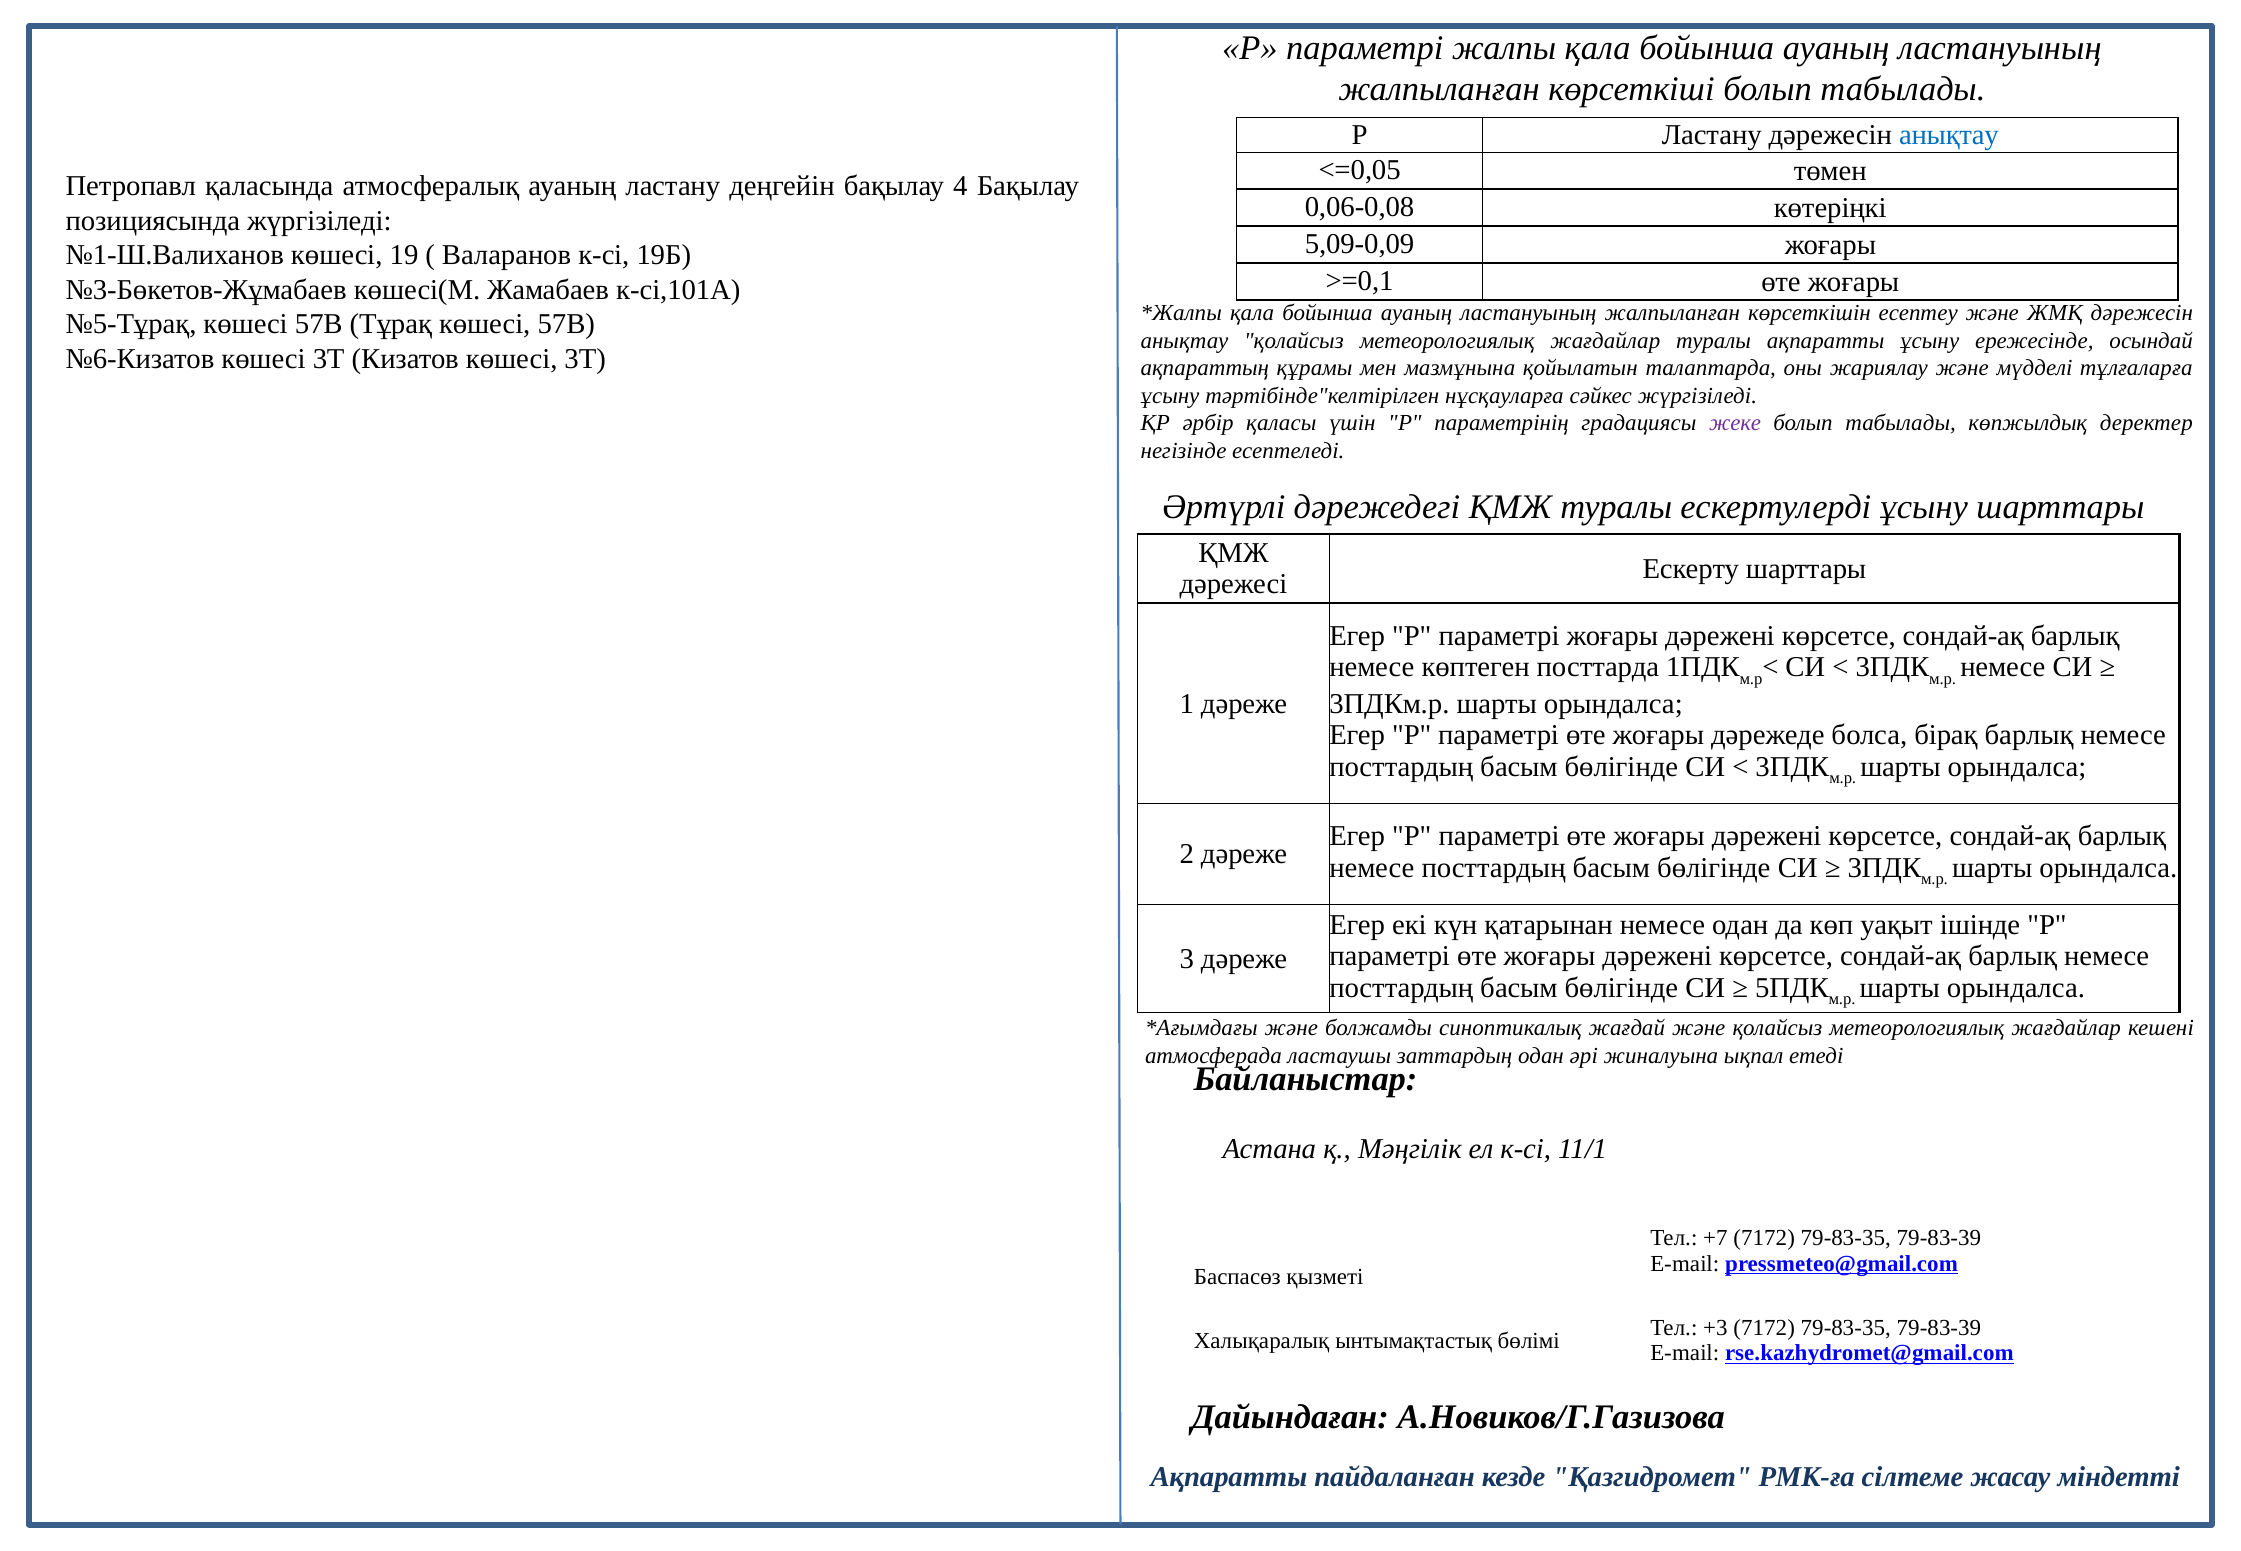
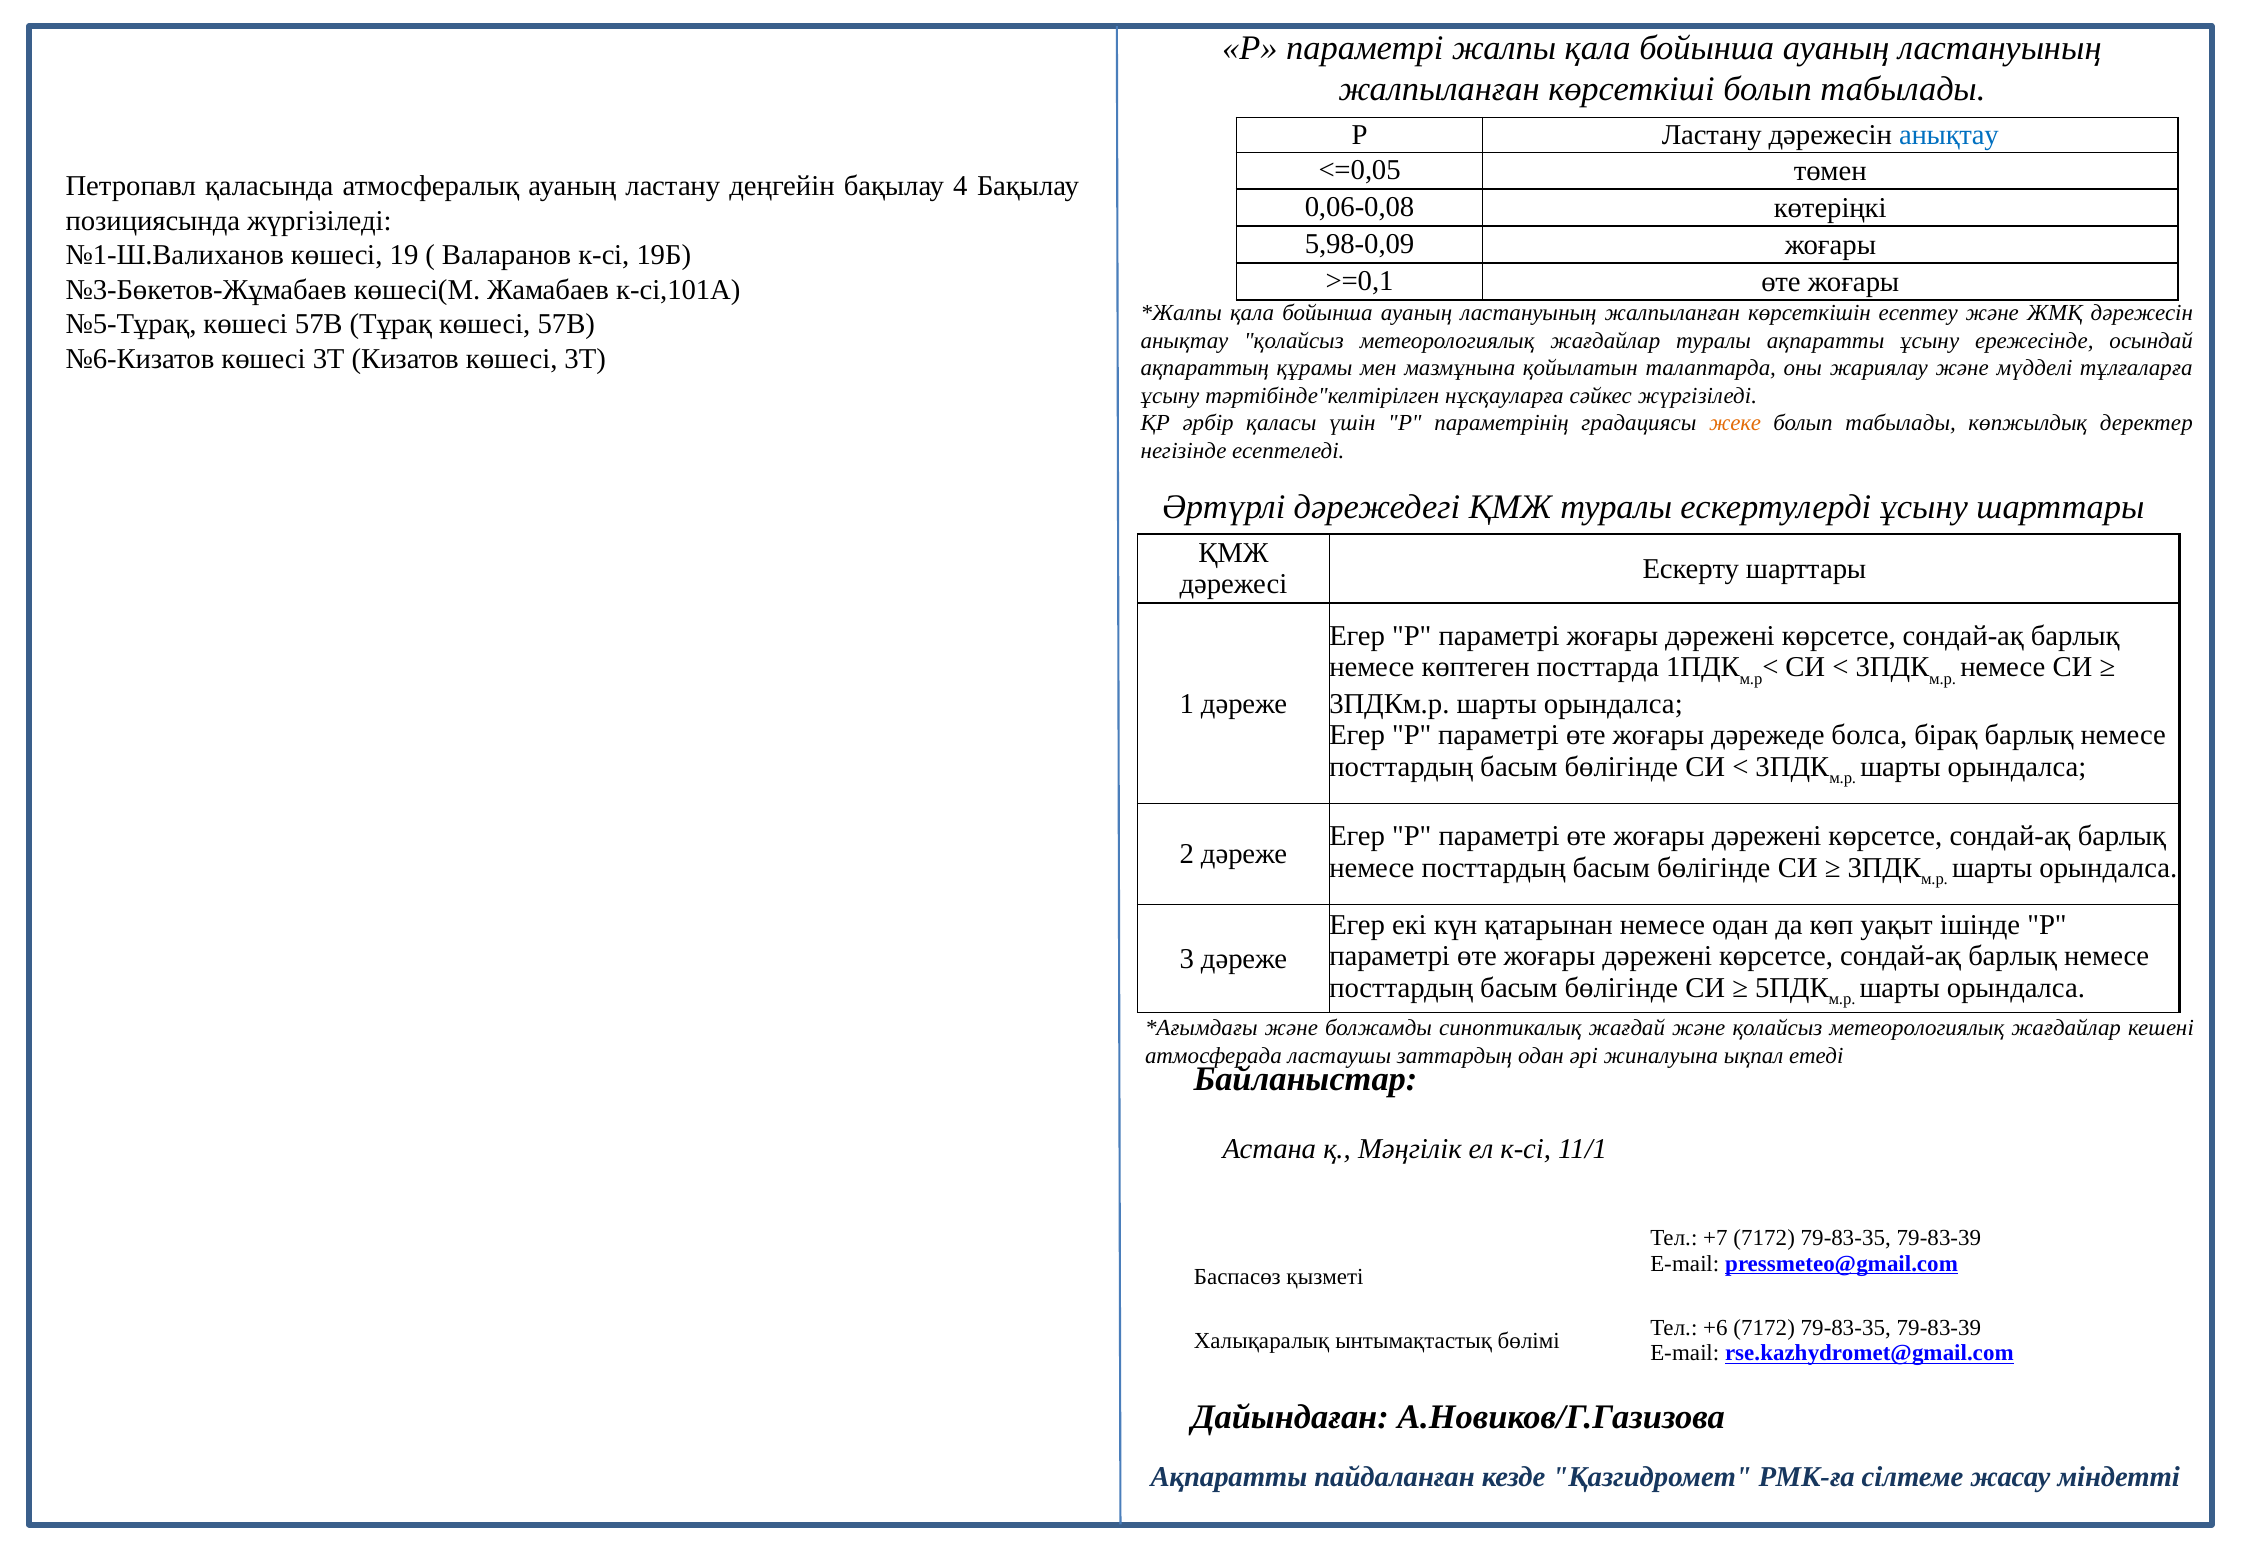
5,09-0,09: 5,09-0,09 -> 5,98-0,09 (1360, 244)
жеке colour: purple -> orange (1735, 423)
+3: +3 -> +6 (1715, 1328)
